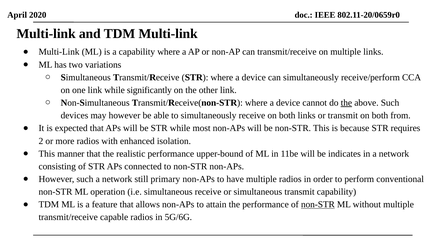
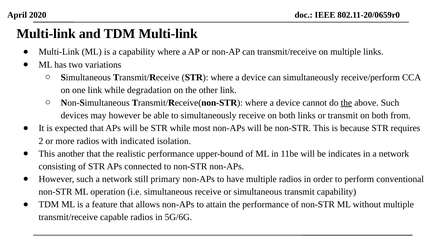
significantly: significantly -> degradation (149, 90)
enhanced: enhanced -> indicated (137, 141)
manner: manner -> another (71, 153)
non-STR underline: present -> none (318, 204)
